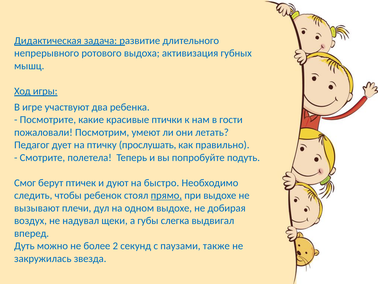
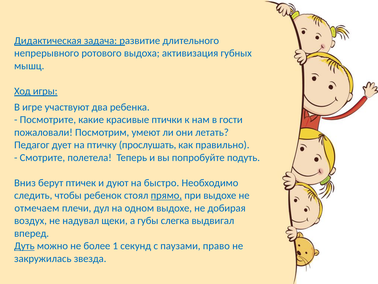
Смог: Смог -> Вниз (25, 183)
вызывают: вызывают -> отмечаем (37, 208)
Дуть underline: none -> present (24, 246)
2: 2 -> 1 (115, 246)
также: также -> право (216, 246)
